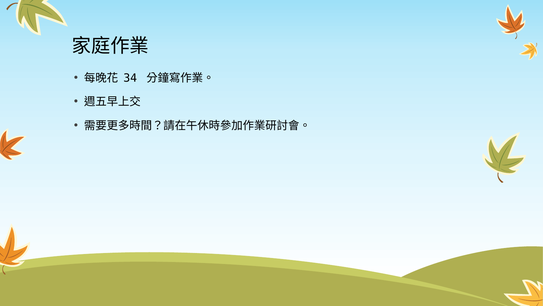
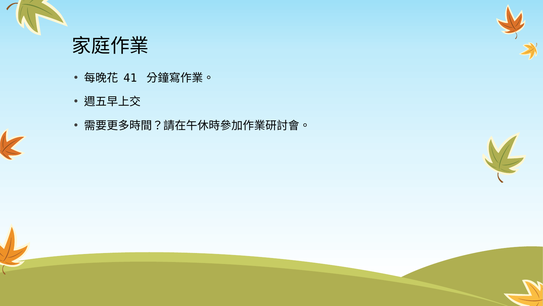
34: 34 -> 41 (130, 78)
